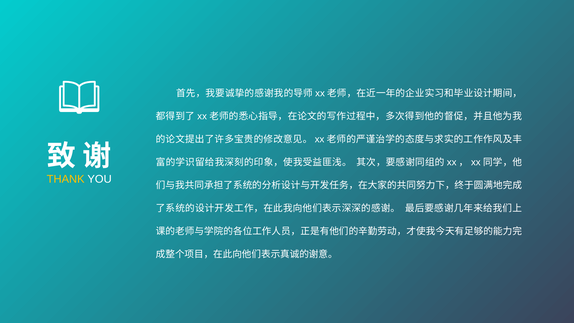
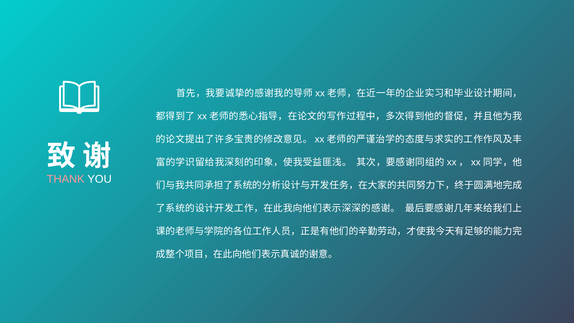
THANK colour: yellow -> pink (66, 179)
